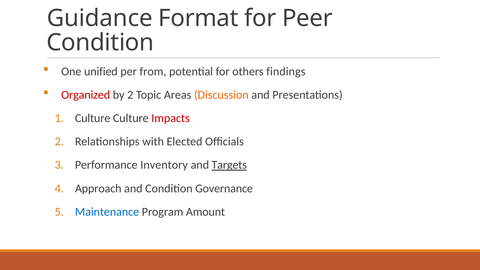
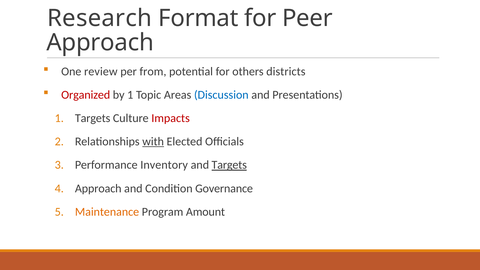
Guidance: Guidance -> Research (100, 18)
Condition: Condition -> Approach (100, 43)
unified: unified -> review (101, 71)
findings: findings -> districts (286, 71)
by 2: 2 -> 1 (130, 95)
Discussion colour: orange -> blue (221, 95)
Culture: Culture -> Targets (93, 118)
with underline: none -> present (153, 142)
Maintenance colour: blue -> orange (107, 212)
